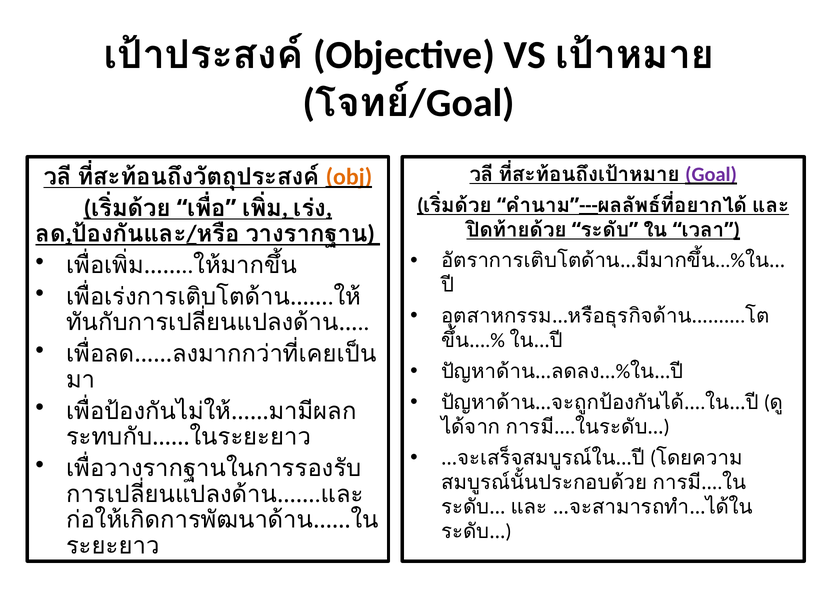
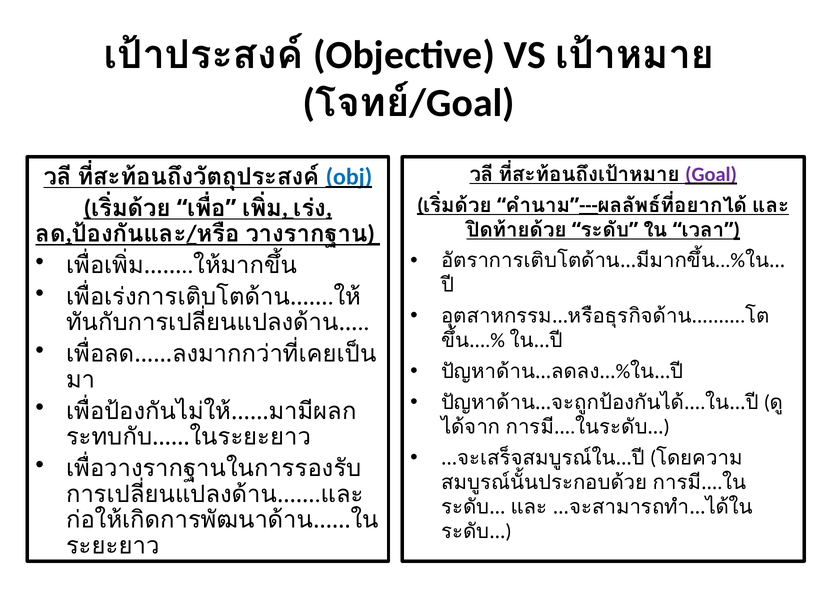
obj colour: orange -> blue (349, 177)
